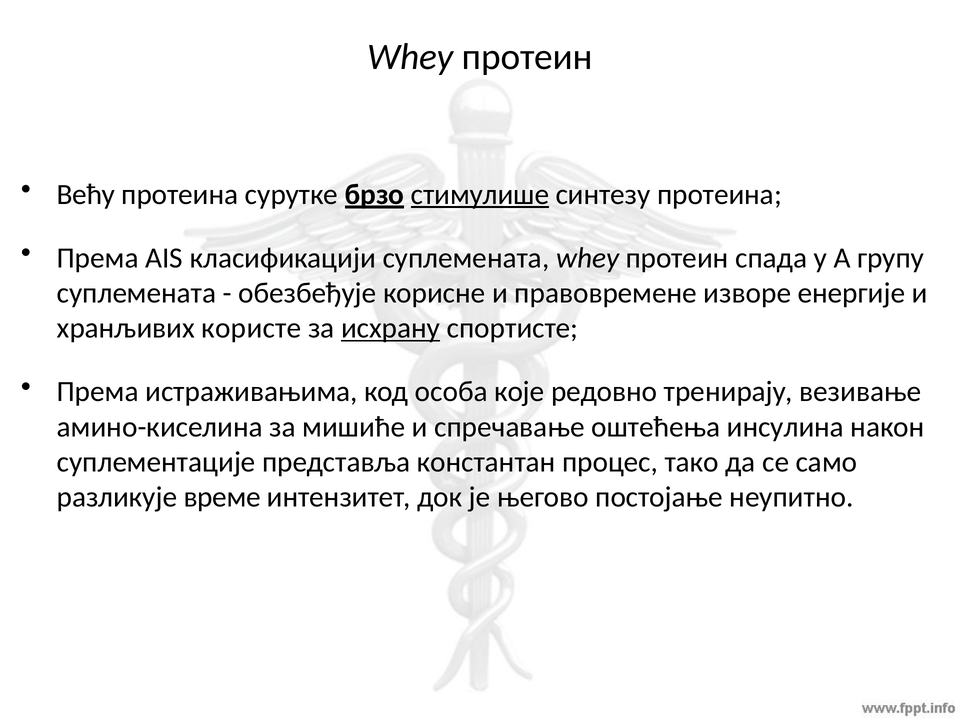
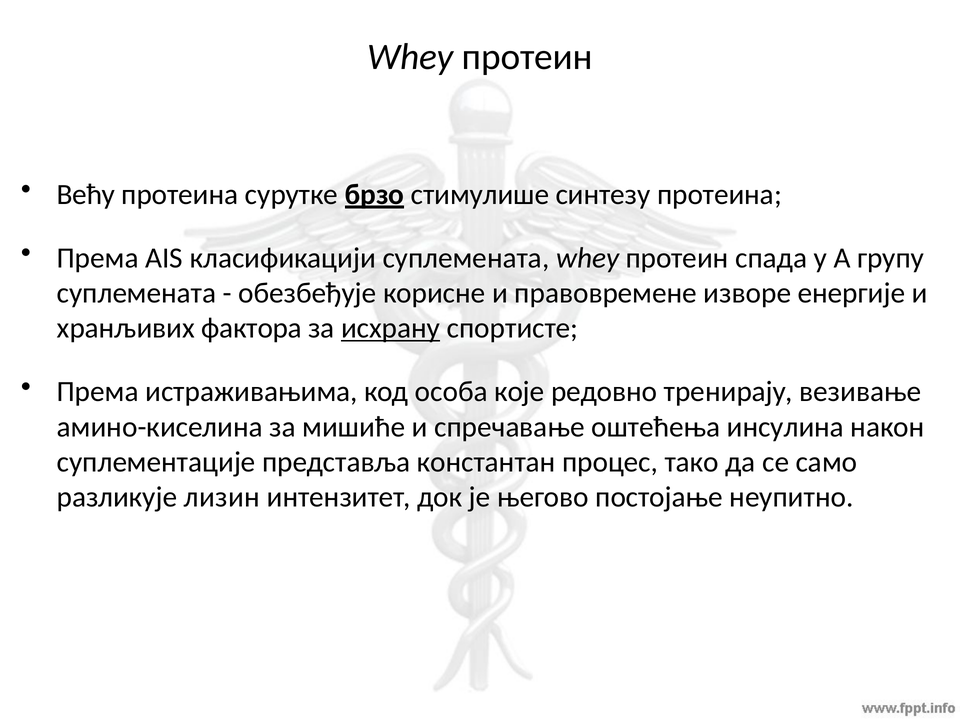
стимулише underline: present -> none (480, 194)
користе: користе -> фактора (252, 328)
време: време -> лизин (222, 497)
